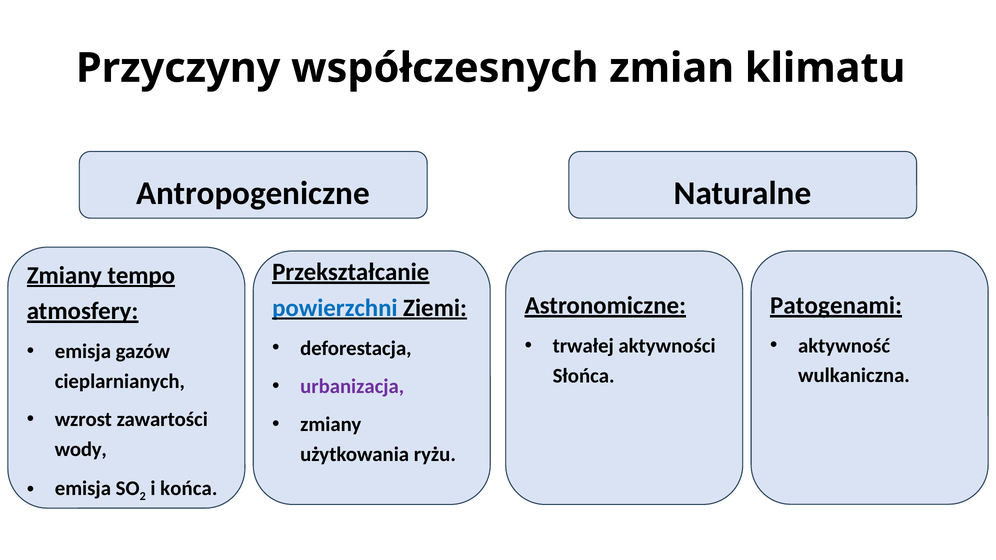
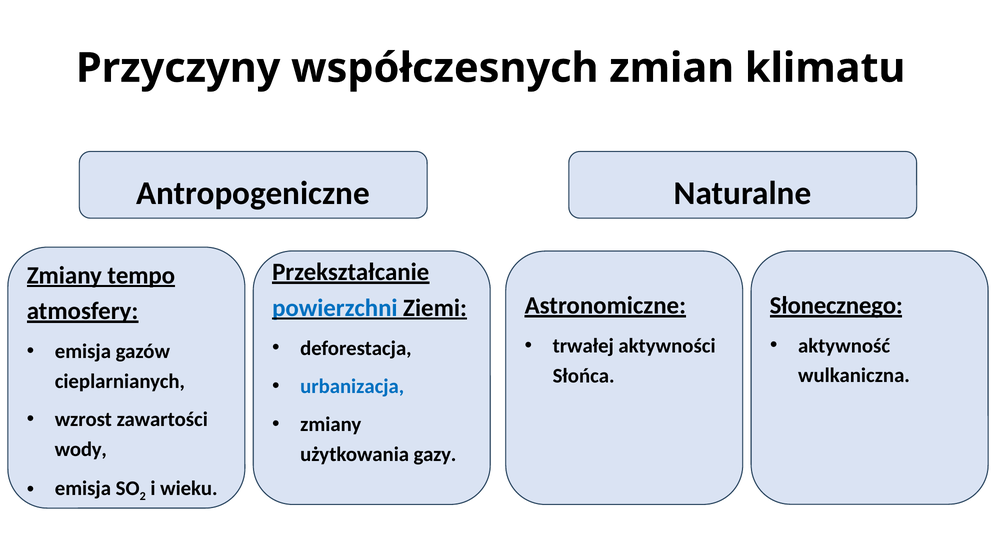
Patogenami: Patogenami -> Słonecznego (836, 305)
urbanizacja colour: purple -> blue (352, 386)
ryżu: ryżu -> gazy (435, 455)
końca: końca -> wieku (189, 488)
